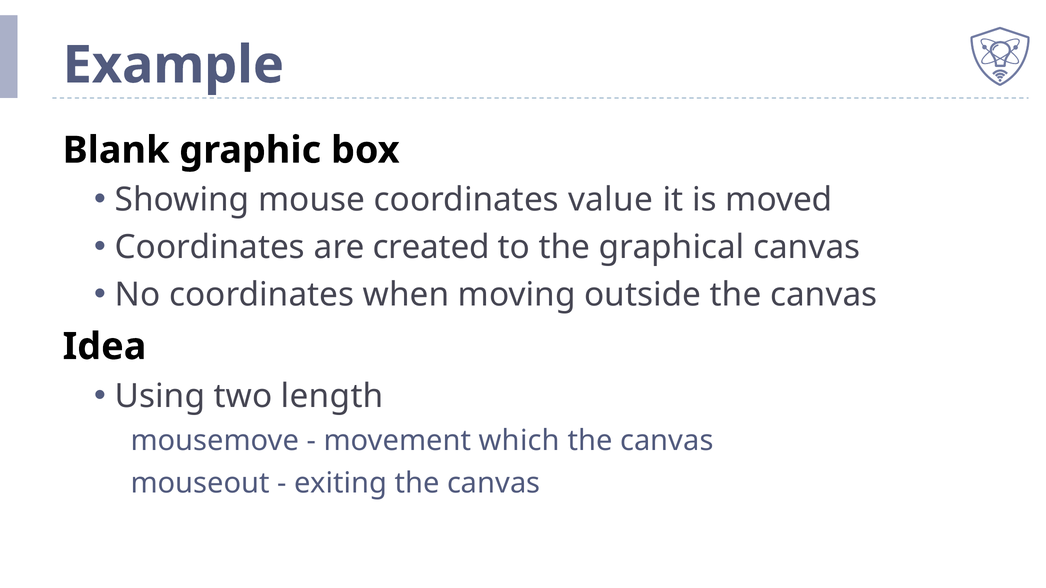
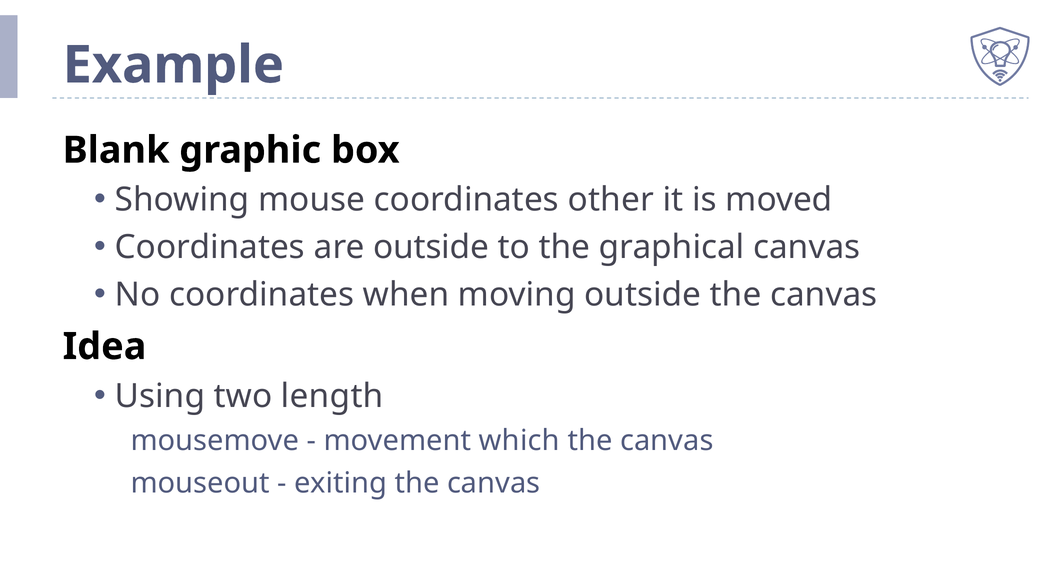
value: value -> other (611, 200)
are created: created -> outside (431, 248)
